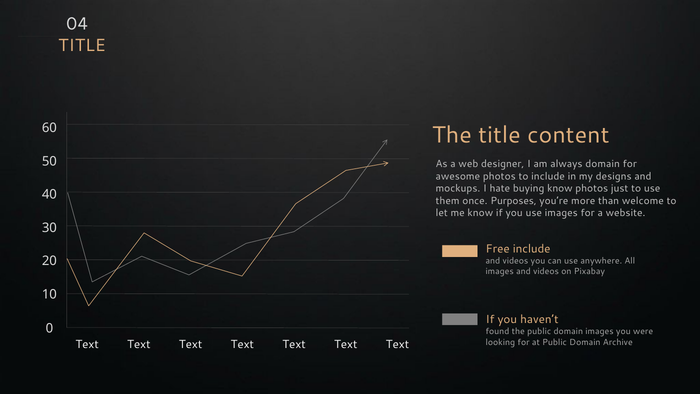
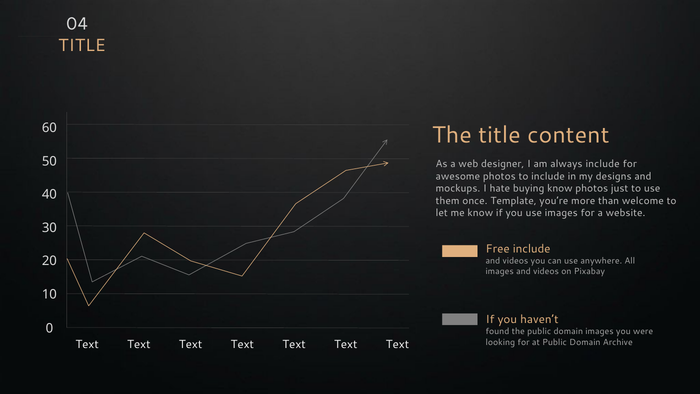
always domain: domain -> include (603, 164)
Purposes: Purposes -> Template (514, 201)
